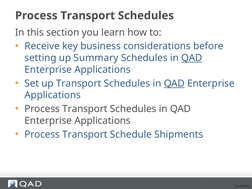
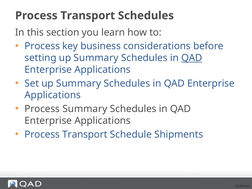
Receive: Receive -> Process (42, 46)
Set up Transport: Transport -> Summary (79, 83)
QAD underline: present -> none (174, 83)
Transport: Transport -> Summary (85, 109)
